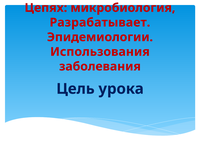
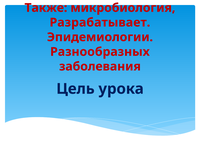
Цепях: Цепях -> Также (46, 8)
Использования: Использования -> Разнообразных (100, 52)
